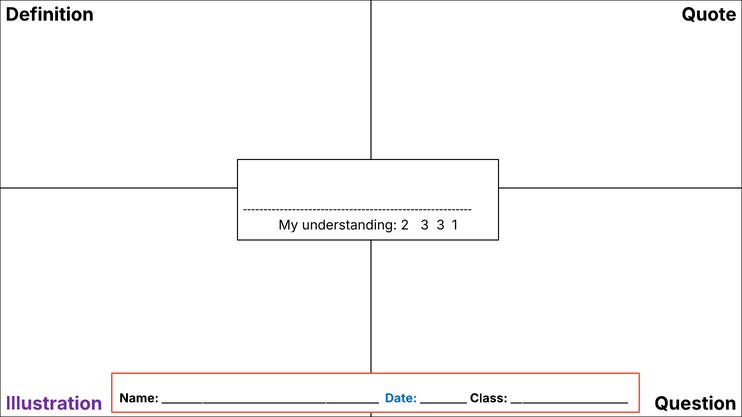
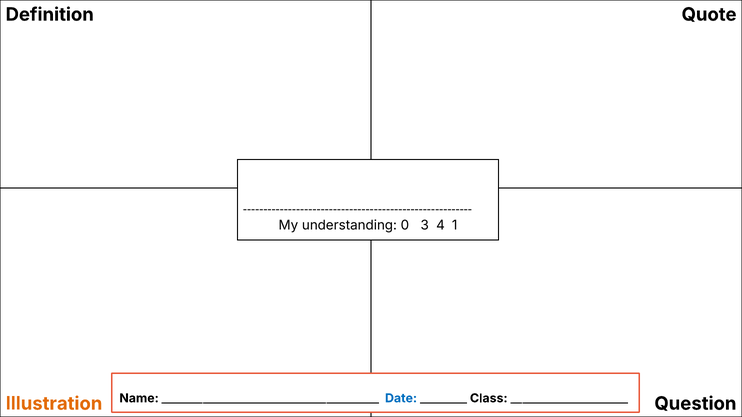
2: 2 -> 0 (405, 226)
3 3: 3 -> 4 (441, 226)
Illustration colour: purple -> orange (54, 404)
